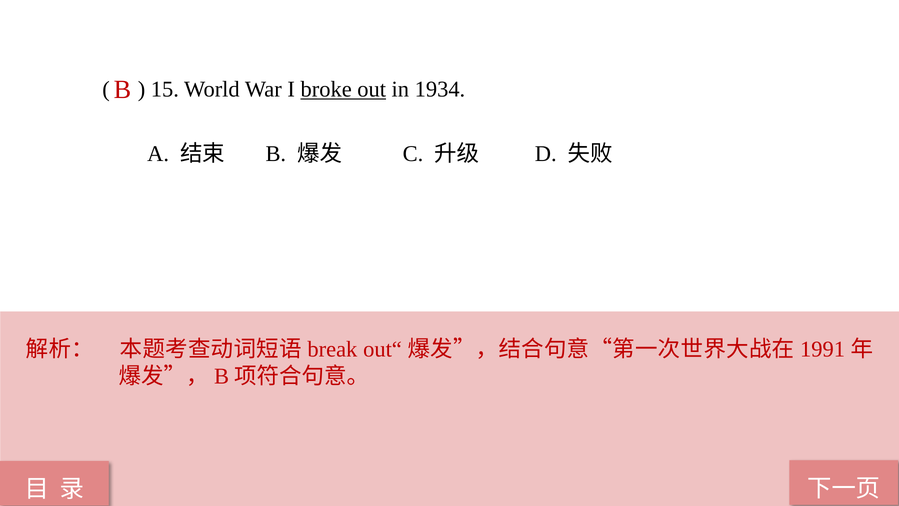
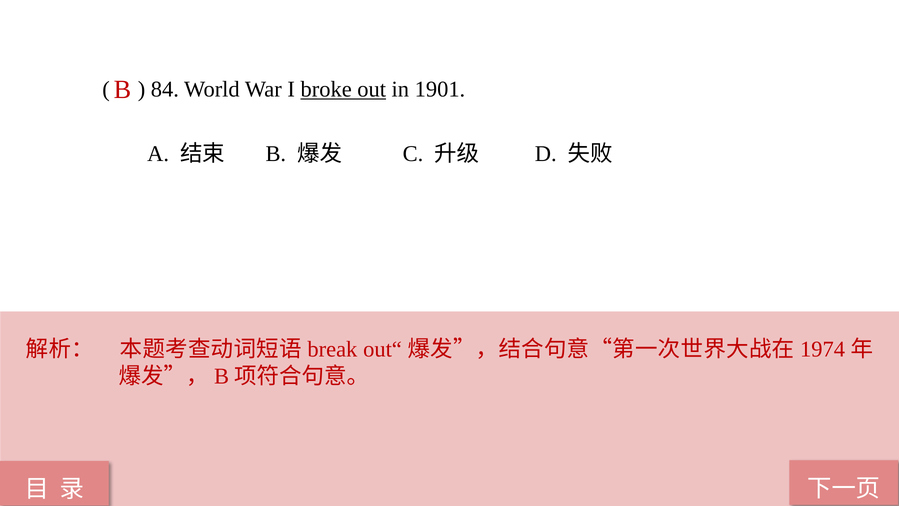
15: 15 -> 84 (165, 89)
1934: 1934 -> 1901 (440, 89)
1991: 1991 -> 1974 (823, 349)
